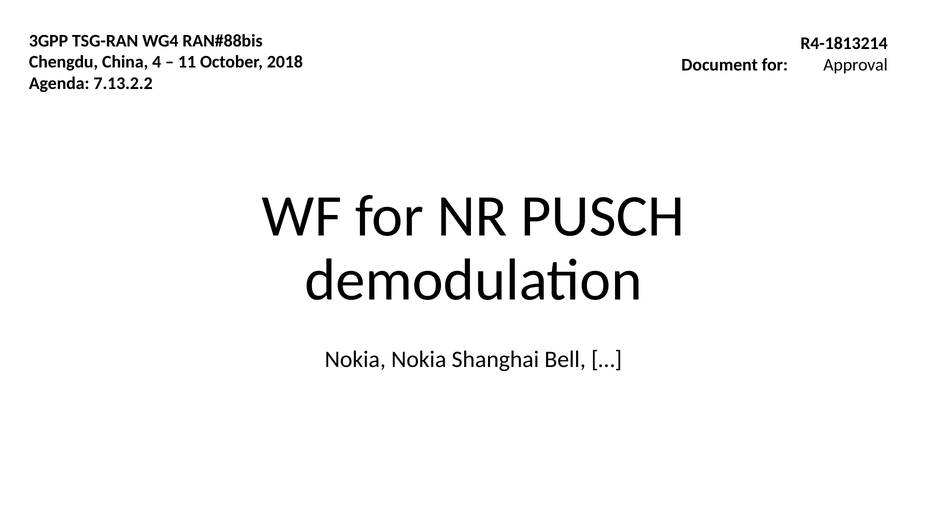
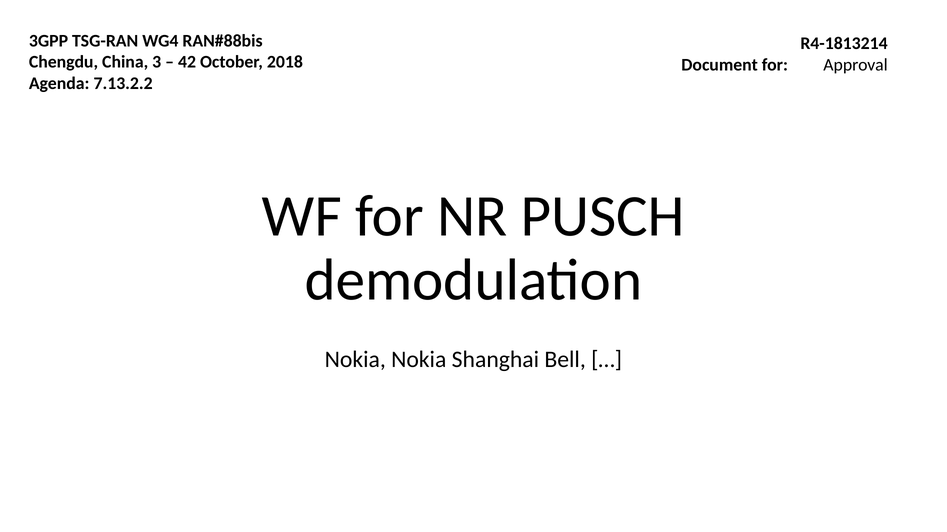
4: 4 -> 3 (157, 62)
11: 11 -> 42 (187, 62)
